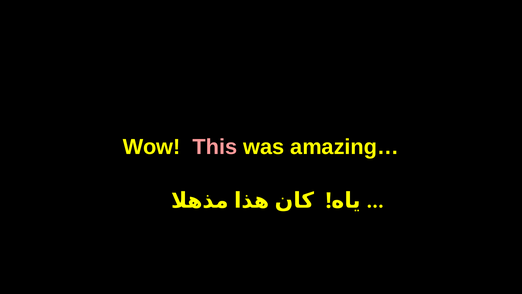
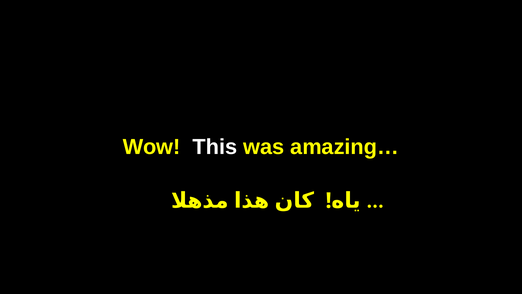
This colour: pink -> white (215, 147)
